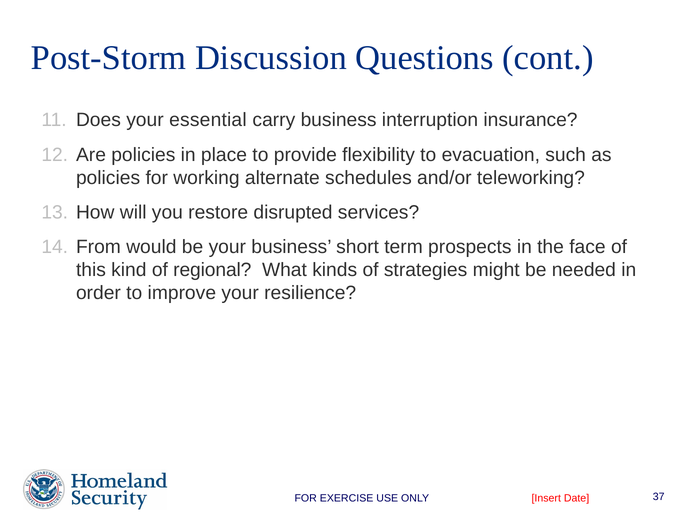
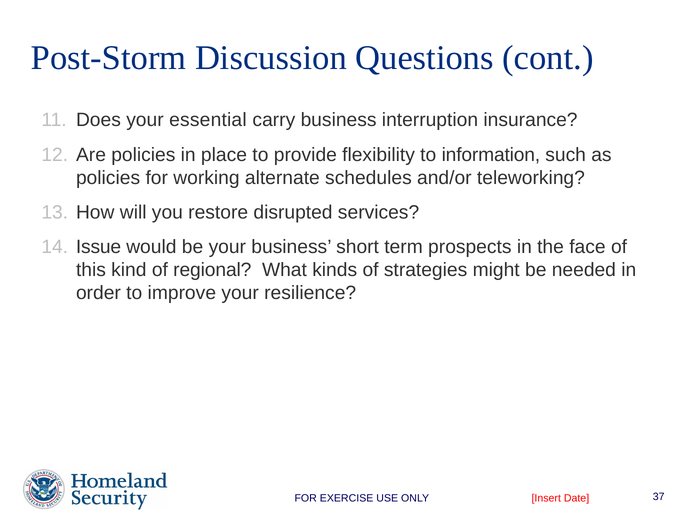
evacuation: evacuation -> information (491, 155)
From: From -> Issue (99, 247)
